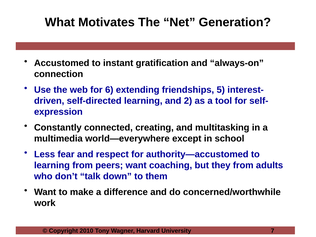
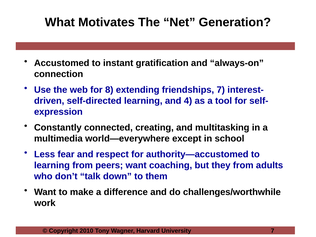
6: 6 -> 8 (109, 90)
friendships 5: 5 -> 7 (221, 90)
2: 2 -> 4 (188, 101)
concerned/worthwhile: concerned/worthwhile -> challenges/worthwhile (232, 192)
